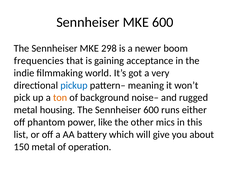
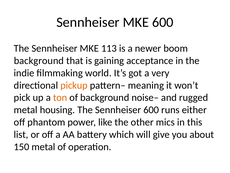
298: 298 -> 113 (109, 48)
frequencies: frequencies -> background (39, 61)
pickup colour: blue -> orange (74, 85)
